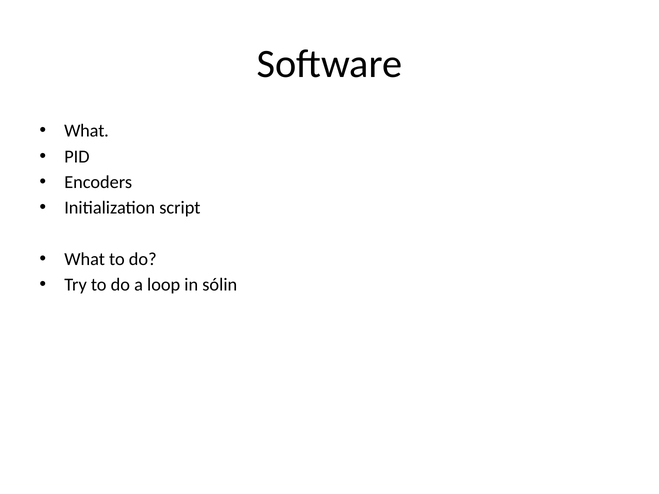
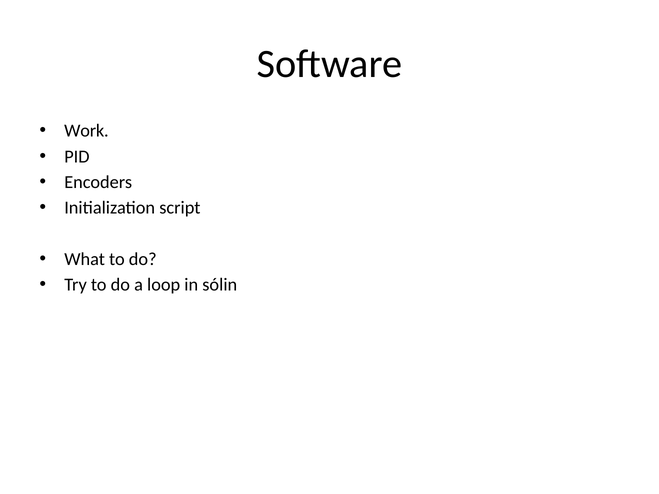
What: What -> Work (86, 131)
